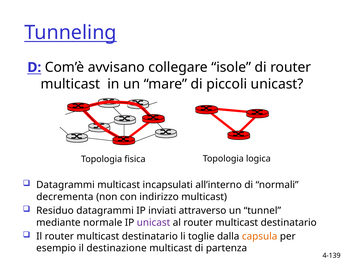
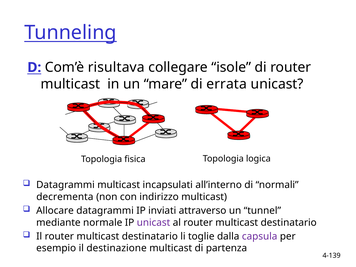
avvisano: avvisano -> risultava (116, 67)
piccoli: piccoli -> errata (227, 84)
Residuo: Residuo -> Allocare (55, 211)
capsula colour: orange -> purple (260, 236)
